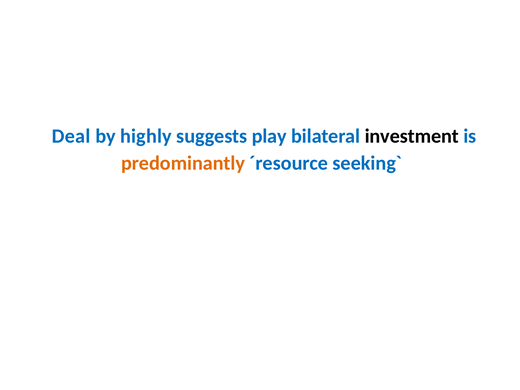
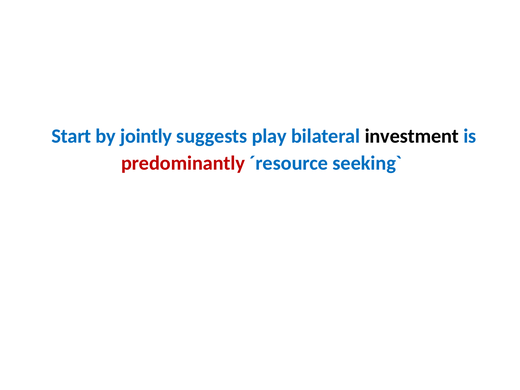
Deal: Deal -> Start (71, 136)
highly: highly -> jointly (146, 136)
predominantly colour: orange -> red (183, 163)
